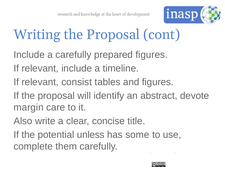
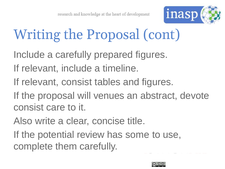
identify: identify -> venues (109, 96)
margin: margin -> consist (29, 107)
unless: unless -> review (91, 134)
